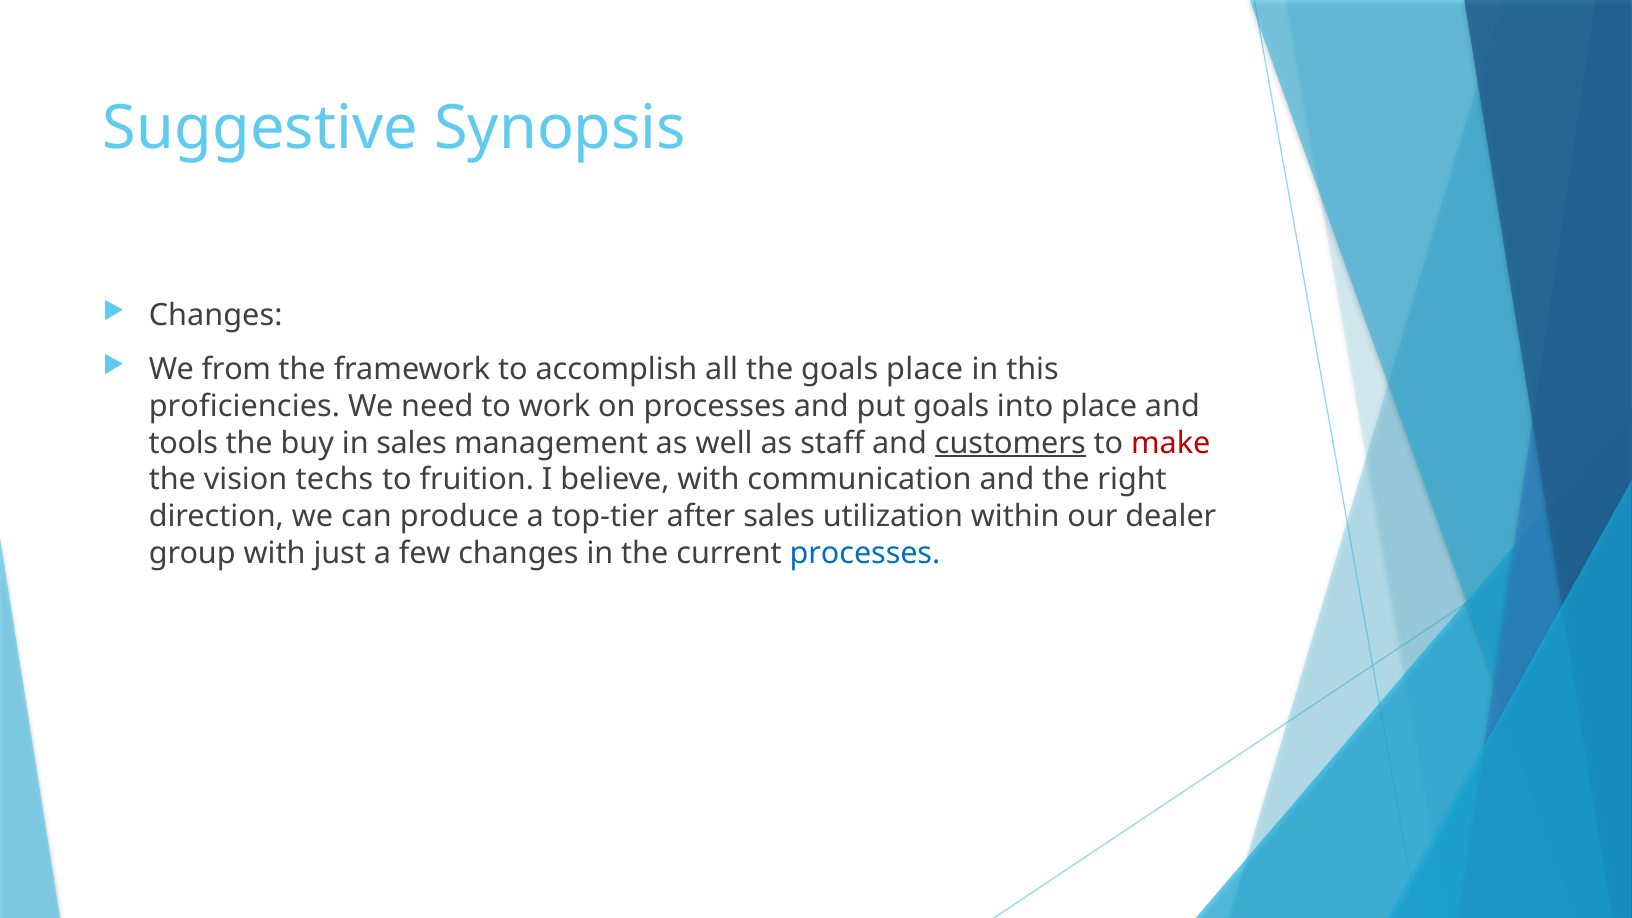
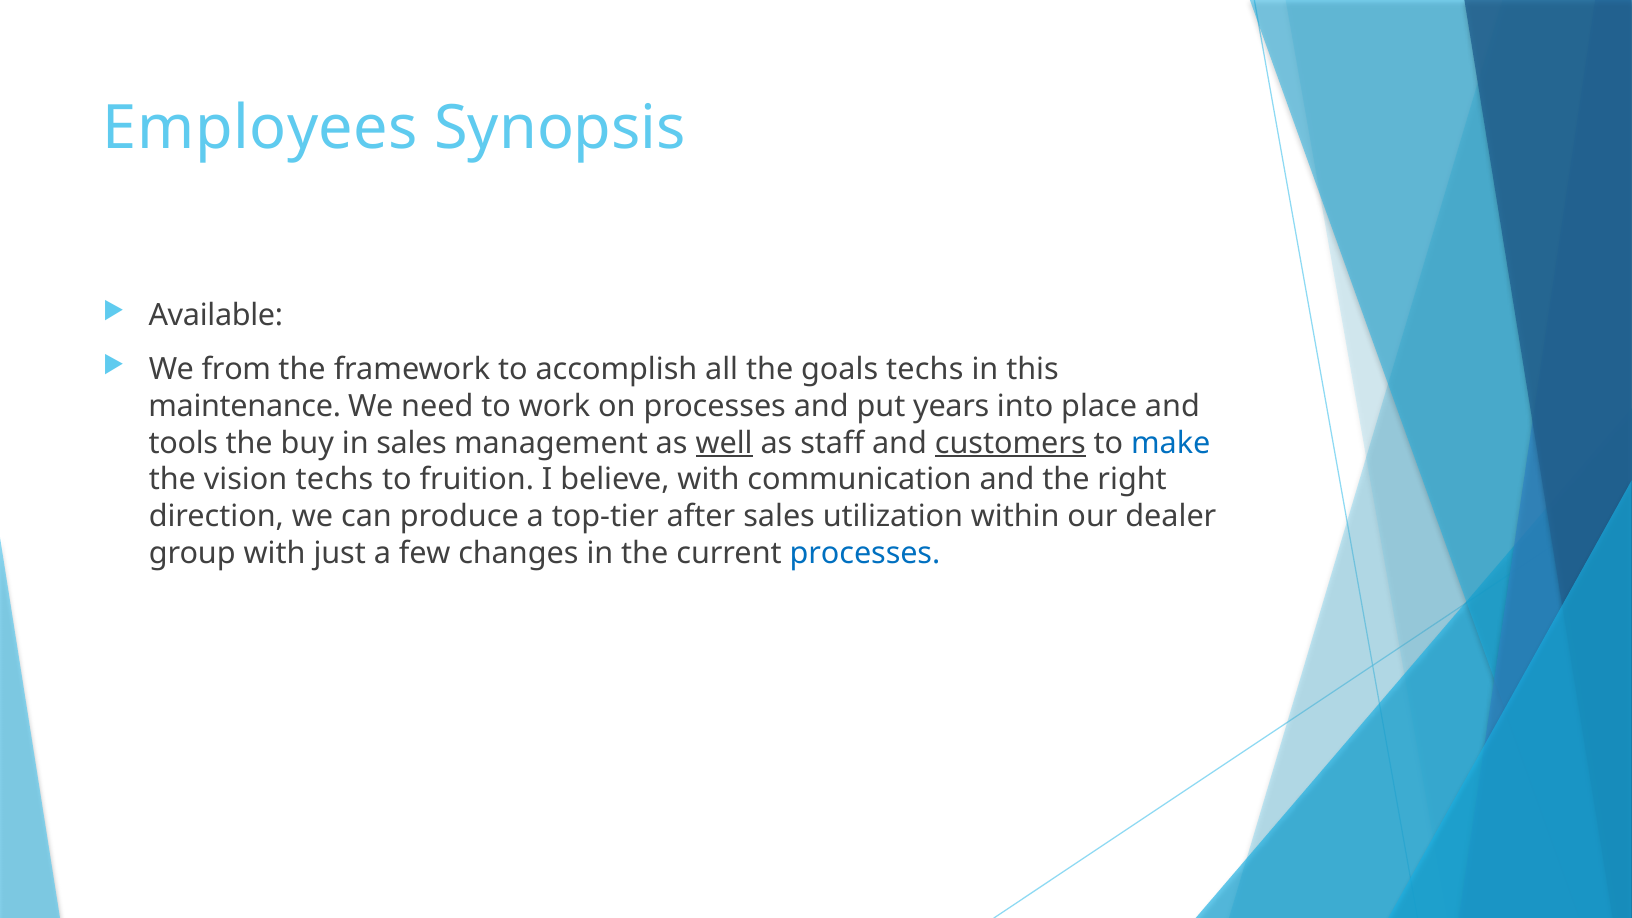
Suggestive: Suggestive -> Employees (260, 129)
Changes: Changes -> Available (216, 316)
goals place: place -> techs (925, 370)
proficiencies: proficiencies -> maintenance (245, 406)
put goals: goals -> years (951, 406)
well underline: none -> present (724, 443)
make colour: red -> blue (1171, 443)
